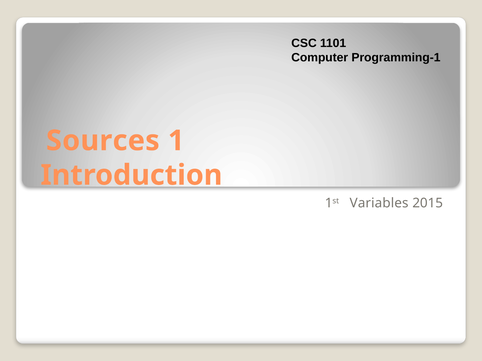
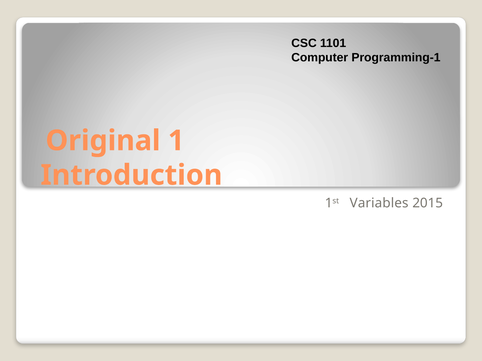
Sources: Sources -> Original (103, 141)
